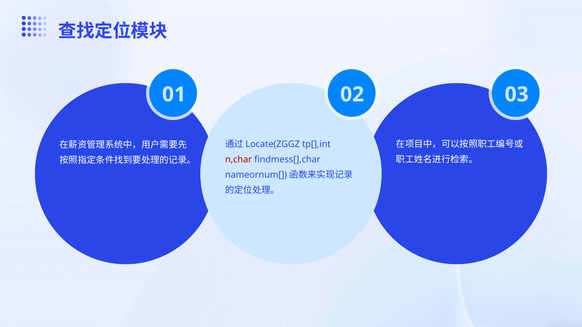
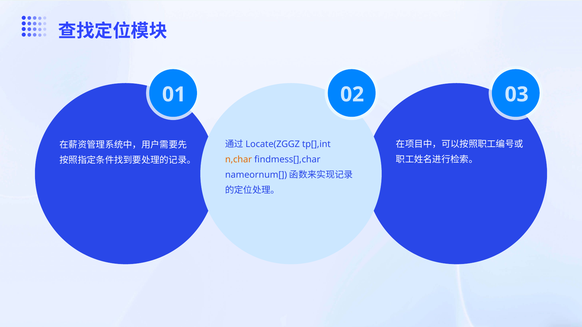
n,char colour: red -> orange (239, 160)
